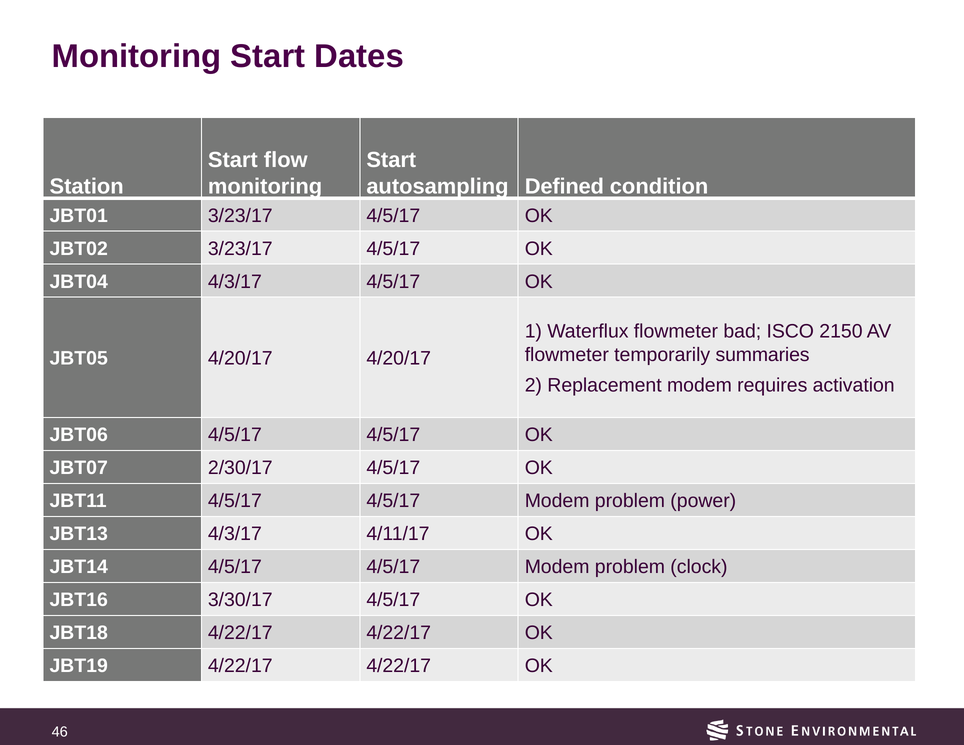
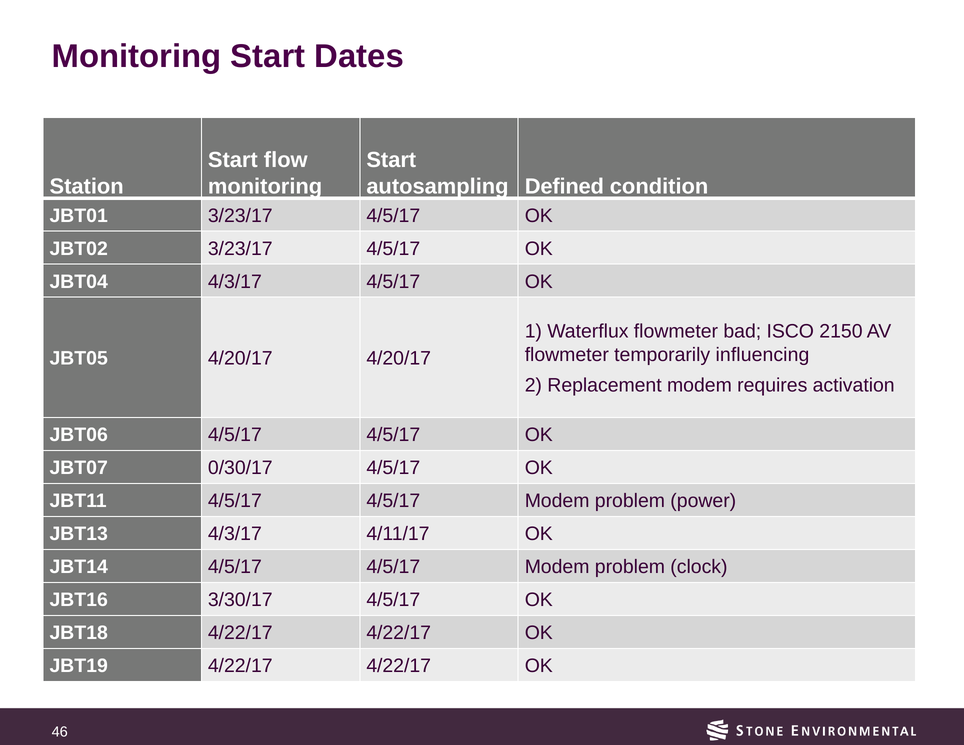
summaries: summaries -> influencing (762, 355)
2/30/17: 2/30/17 -> 0/30/17 (240, 468)
